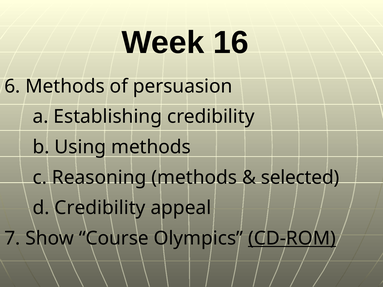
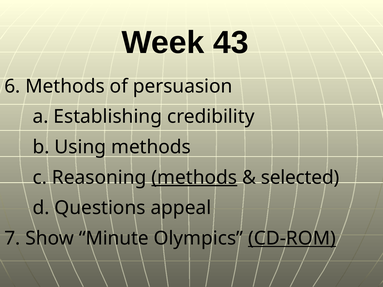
16: 16 -> 43 (231, 43)
methods underline: none -> present (194, 178)
d Credibility: Credibility -> Questions (100, 208)
Course: Course -> Minute (114, 238)
